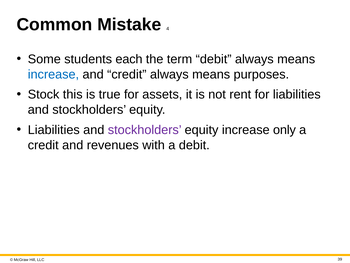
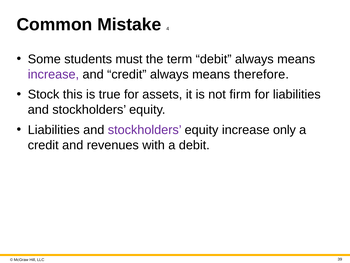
each: each -> must (129, 59)
increase colour: blue -> purple (53, 74)
purposes: purposes -> therefore (261, 74)
rent: rent -> firm (240, 94)
